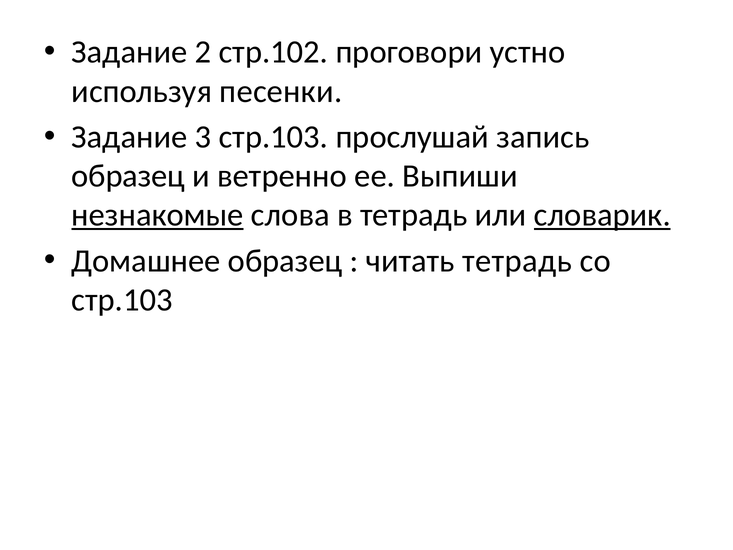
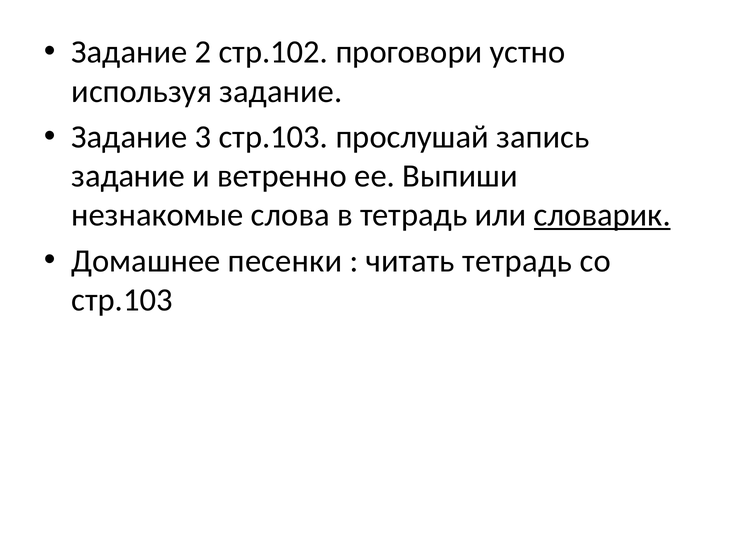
используя песенки: песенки -> задание (281, 91)
образец: образец -> задание (128, 176)
незнакомые underline: present -> none (158, 215)
Домашнее образец: образец -> песенки (285, 261)
